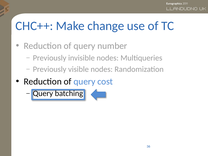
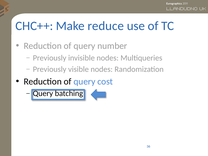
change: change -> reduce (106, 26)
